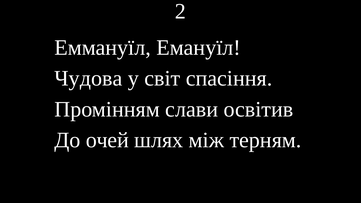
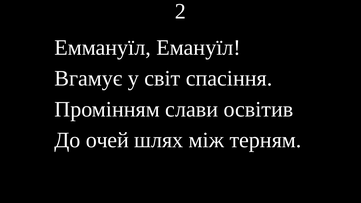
Чудова: Чудова -> Вгамує (88, 78)
